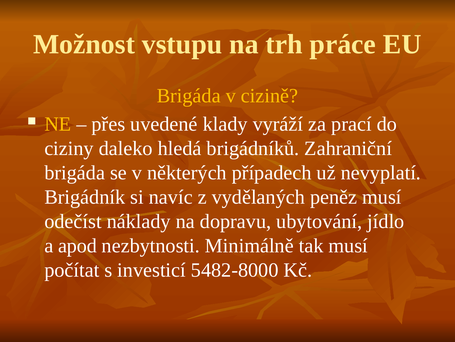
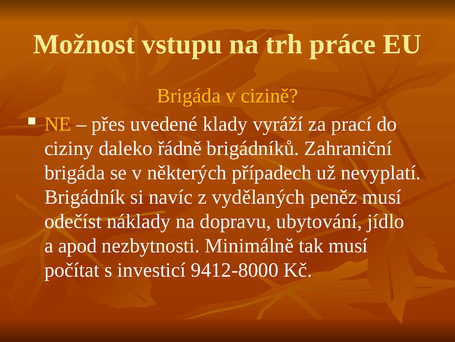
hledá: hledá -> řádně (180, 148)
5482-8000: 5482-8000 -> 9412-8000 (235, 269)
